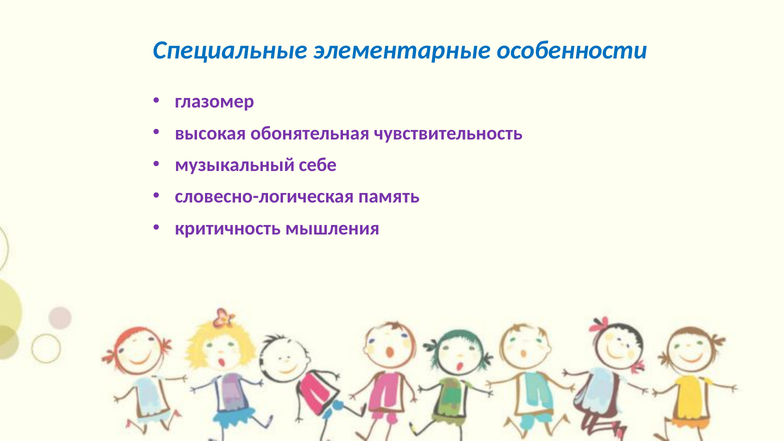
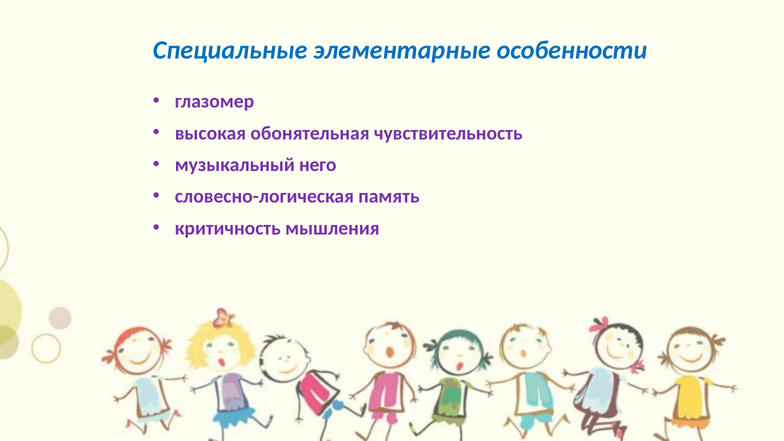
себе: себе -> него (318, 165)
